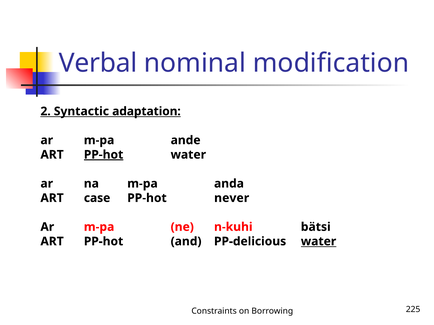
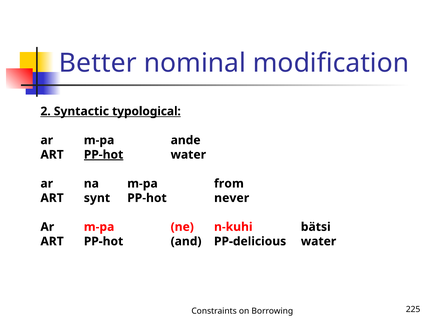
Verbal: Verbal -> Better (98, 63)
adaptation: adaptation -> typological (146, 111)
anda: anda -> from (229, 184)
case: case -> synt (97, 198)
water underline: present -> none (319, 242)
